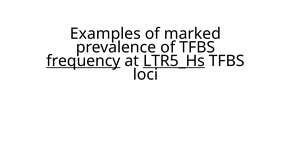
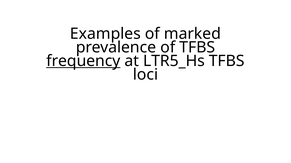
LTR5_Hs underline: present -> none (174, 61)
